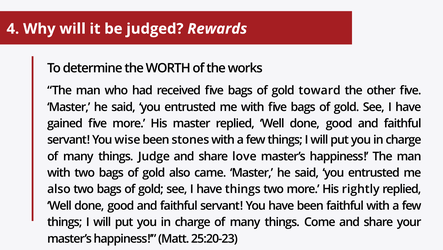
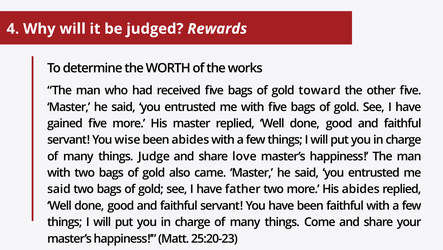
been stones: stones -> abides (190, 140)
also: also -> said (59, 189)
have things: things -> father (243, 189)
His rightly: rightly -> abides (361, 189)
